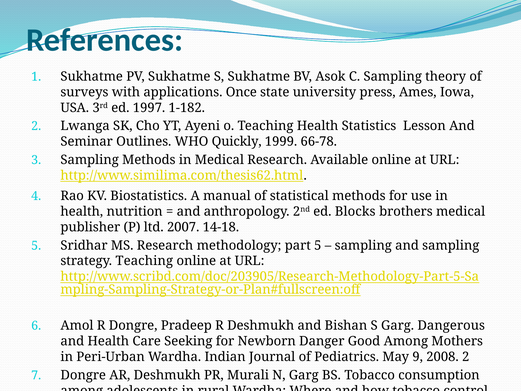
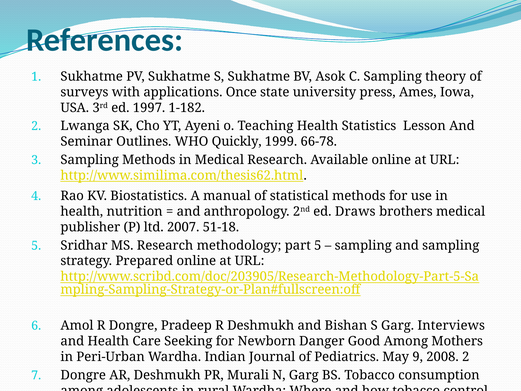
Blocks: Blocks -> Draws (355, 211)
14-18: 14-18 -> 51-18 (221, 227)
strategy Teaching: Teaching -> Prepared (144, 261)
Dangerous: Dangerous -> Interviews (451, 325)
